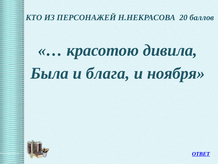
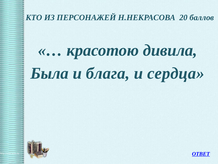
ноября: ноября -> сердца (176, 73)
